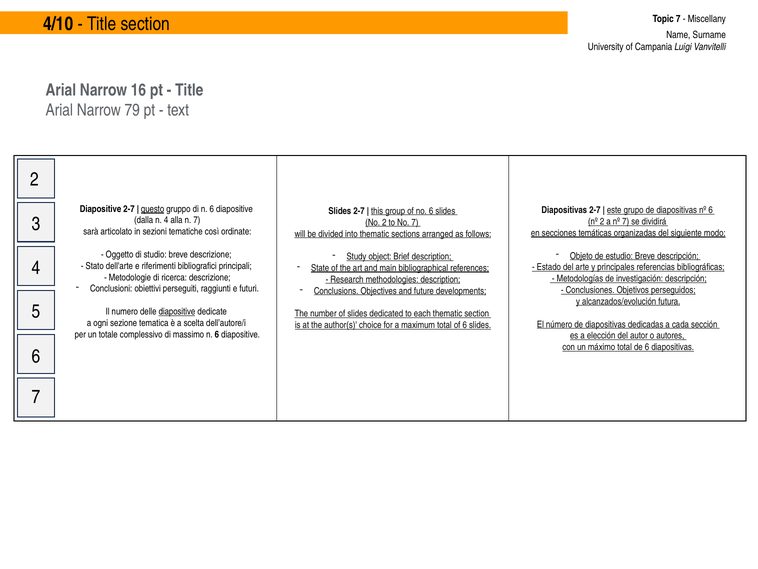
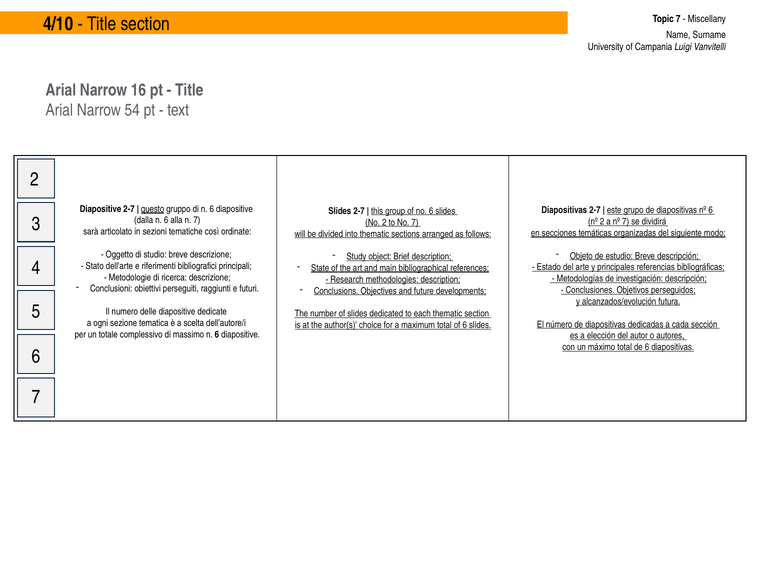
79: 79 -> 54 (132, 110)
dalla n 4: 4 -> 6 (166, 220)
diapositive underline: present -> none (177, 311)
